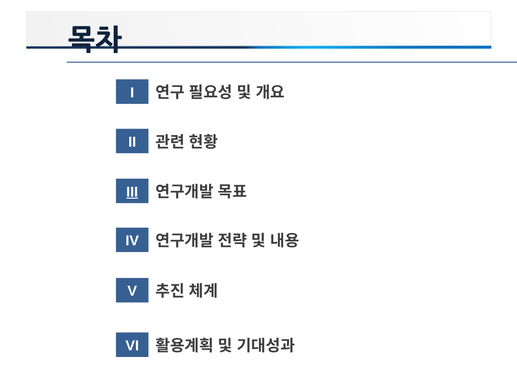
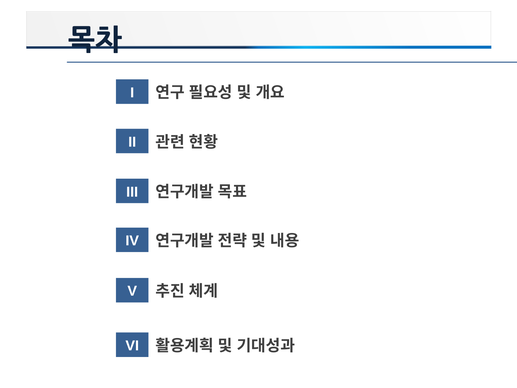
III underline: present -> none (132, 192)
